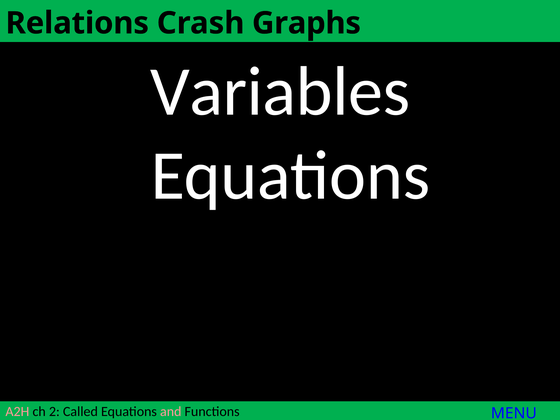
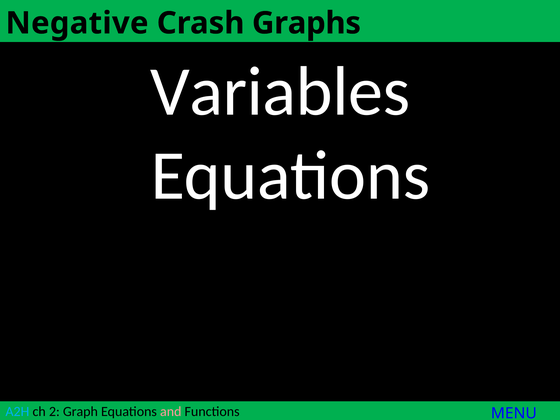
Relations: Relations -> Negative (77, 23)
A2H colour: pink -> light blue (17, 412)
Called: Called -> Graph (80, 412)
